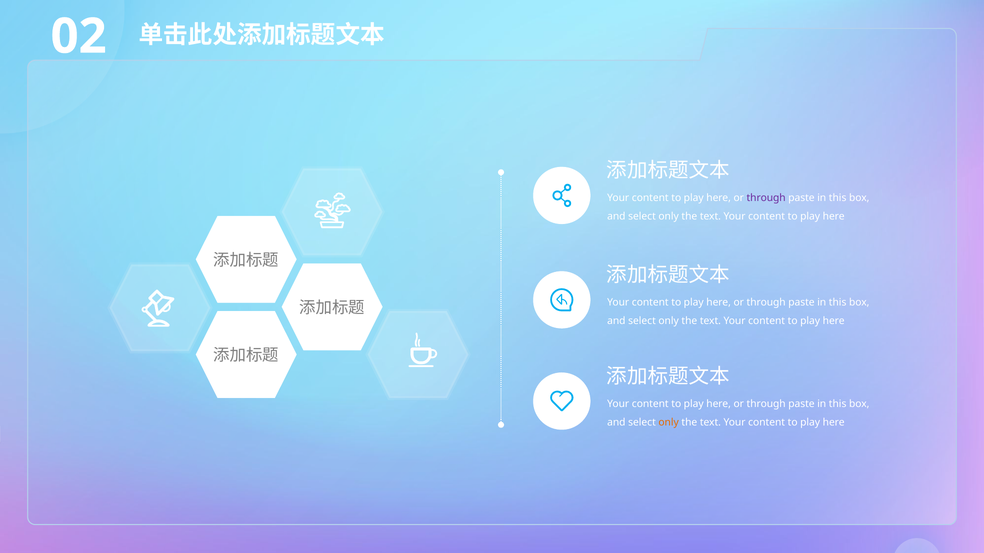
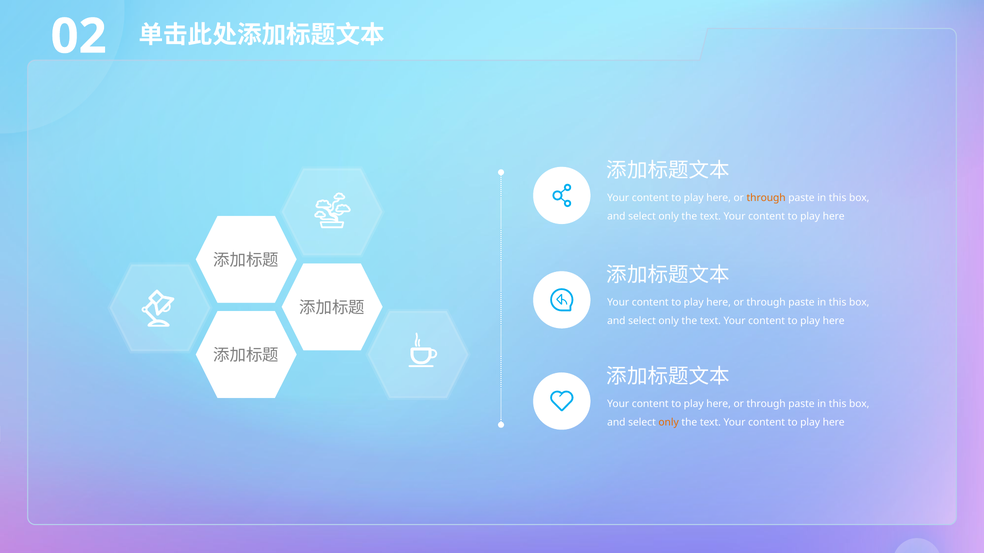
through colour: purple -> orange (766, 198)
